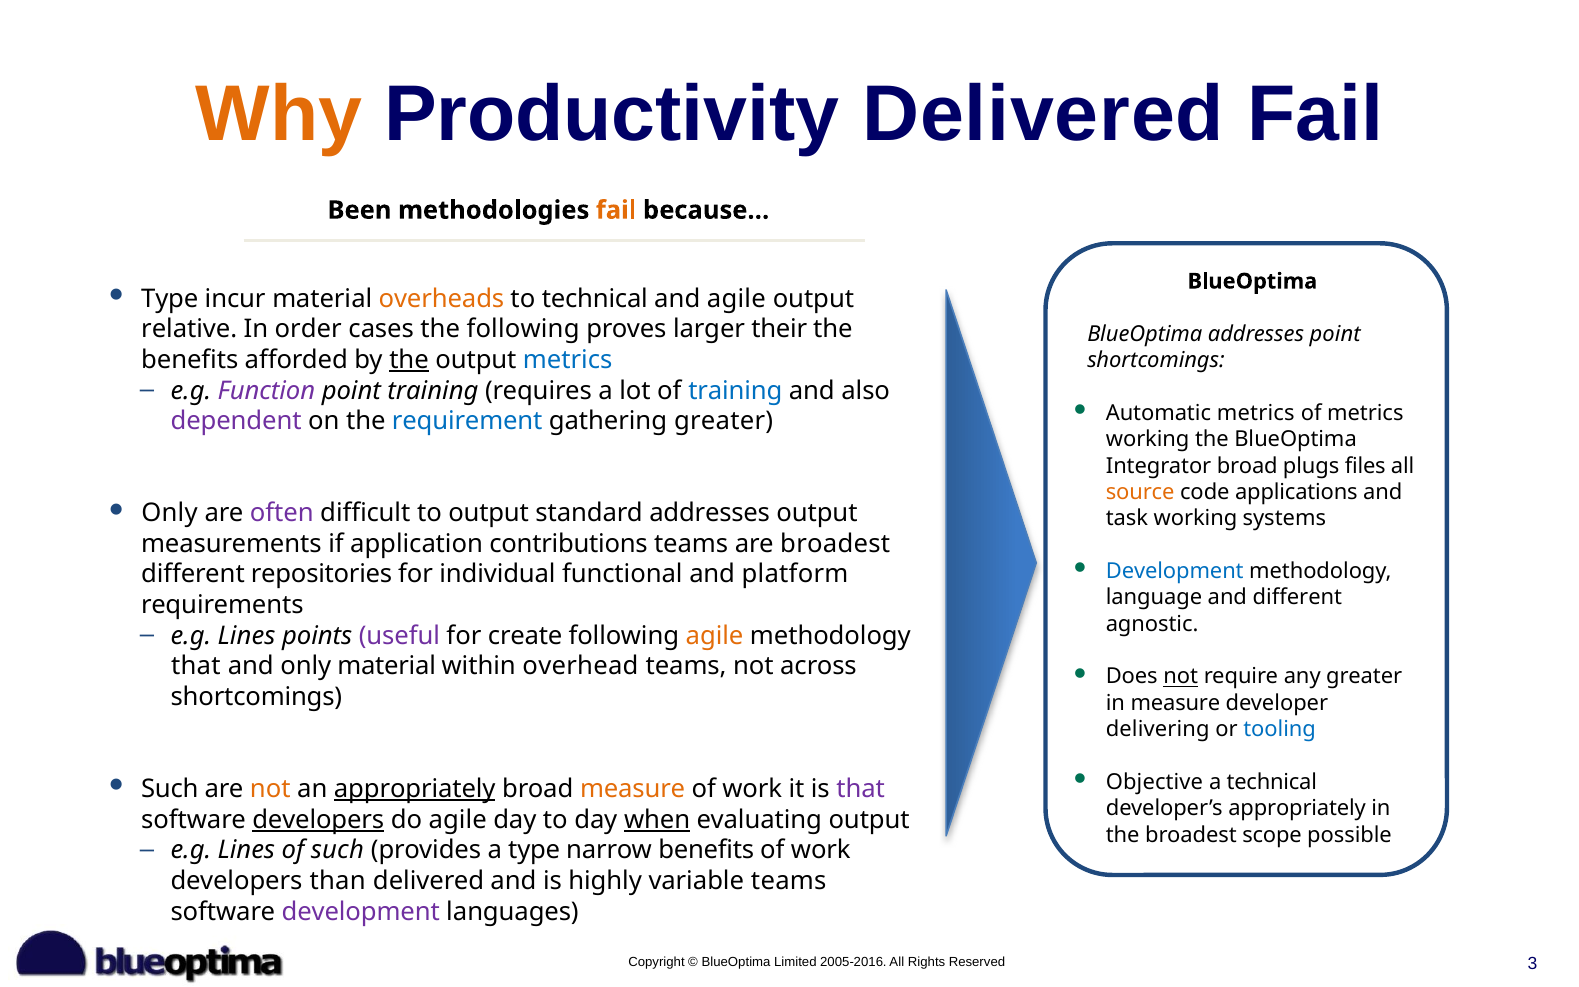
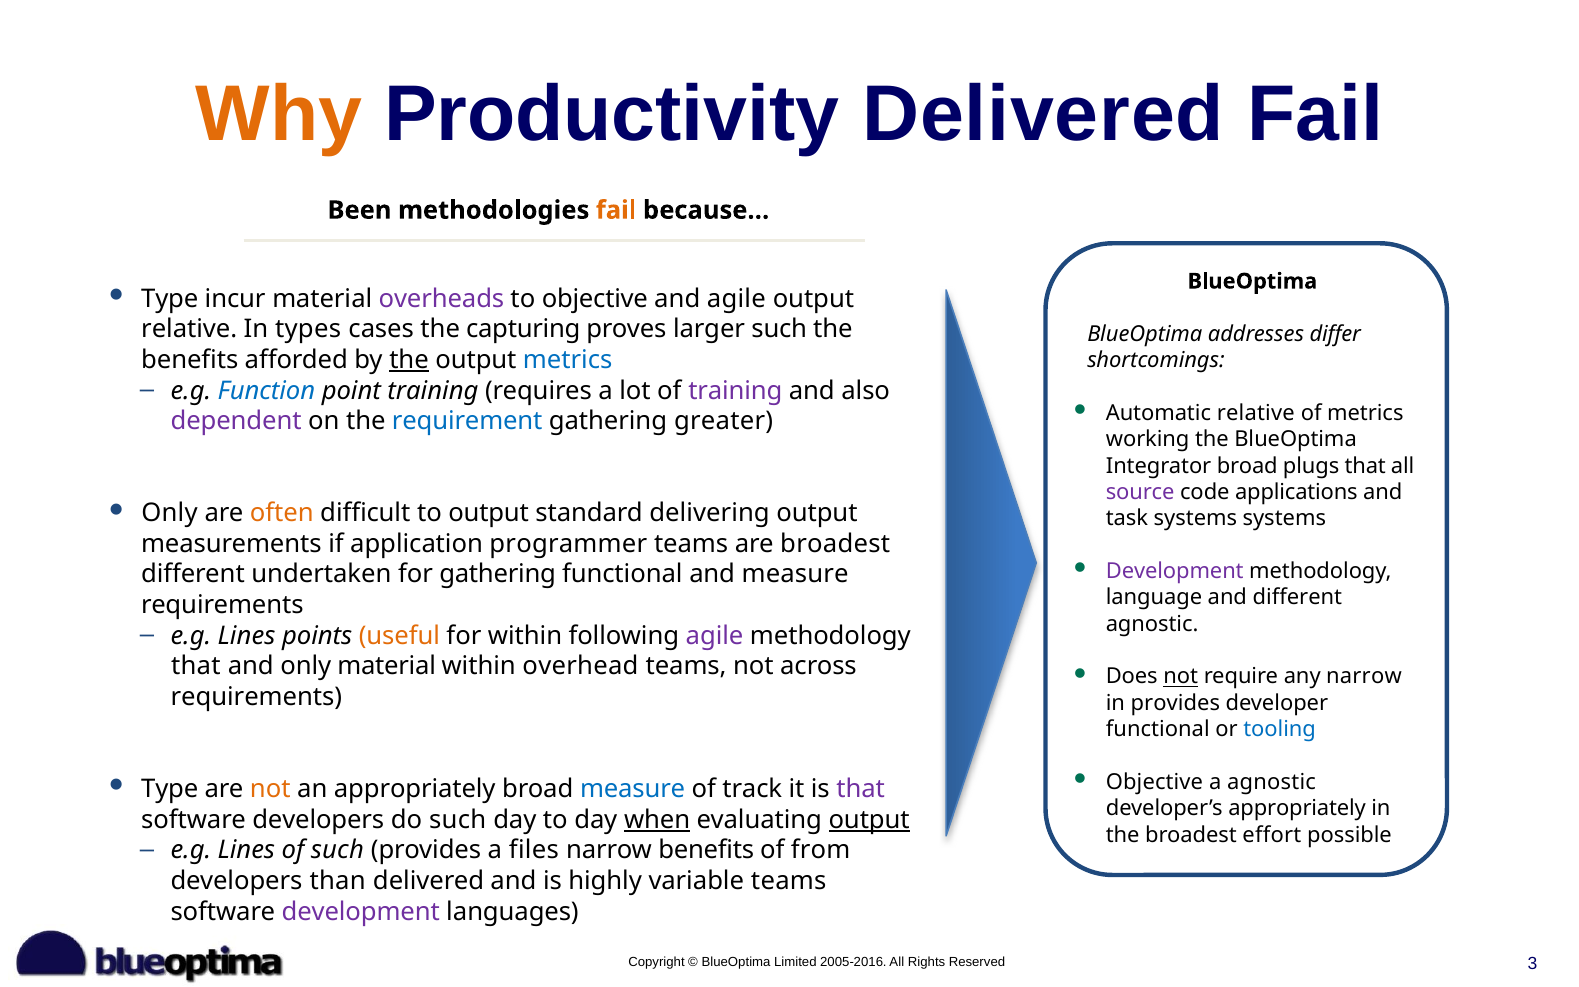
overheads colour: orange -> purple (441, 299)
to technical: technical -> objective (595, 299)
order: order -> types (308, 329)
the following: following -> capturing (523, 329)
larger their: their -> such (779, 329)
addresses point: point -> differ (1335, 334)
Function colour: purple -> blue (266, 391)
training colour: blue -> purple (735, 391)
Automatic metrics: metrics -> relative (1256, 413)
plugs files: files -> that (1365, 466)
source colour: orange -> purple (1140, 492)
often colour: purple -> orange (282, 513)
standard addresses: addresses -> delivering (710, 513)
task working: working -> systems (1195, 518)
contributions: contributions -> programmer (568, 544)
Development colour: blue -> purple (1175, 571)
repositories: repositories -> undertaken (321, 574)
for individual: individual -> gathering (498, 574)
and platform: platform -> measure (795, 574)
useful colour: purple -> orange (399, 636)
for create: create -> within (525, 636)
agile colour: orange -> purple (715, 636)
any greater: greater -> narrow (1364, 677)
shortcomings: shortcomings -> requirements (256, 697)
in measure: measure -> provides (1175, 703)
delivering: delivering -> functional (1158, 729)
a technical: technical -> agnostic (1272, 782)
Such: Such -> Type (170, 789)
appropriately underline: present -> none (415, 789)
measure colour: orange -> blue (633, 789)
work: work -> track (752, 789)
developers underline: present -> none (318, 820)
do agile: agile -> such (458, 820)
output underline: none -> present (869, 820)
scope: scope -> effort (1272, 835)
a type: type -> files (534, 850)
work: work -> from (821, 850)
